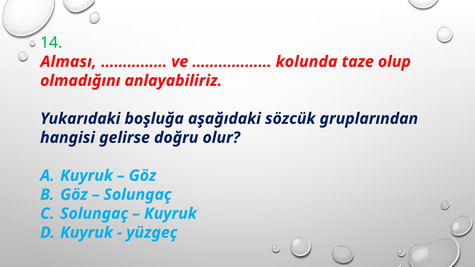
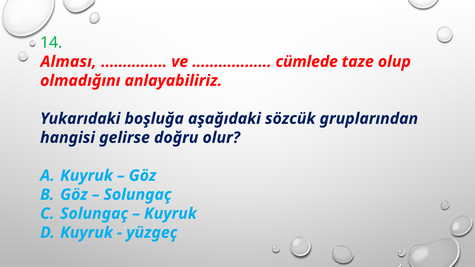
kolunda: kolunda -> cümlede (307, 62)
